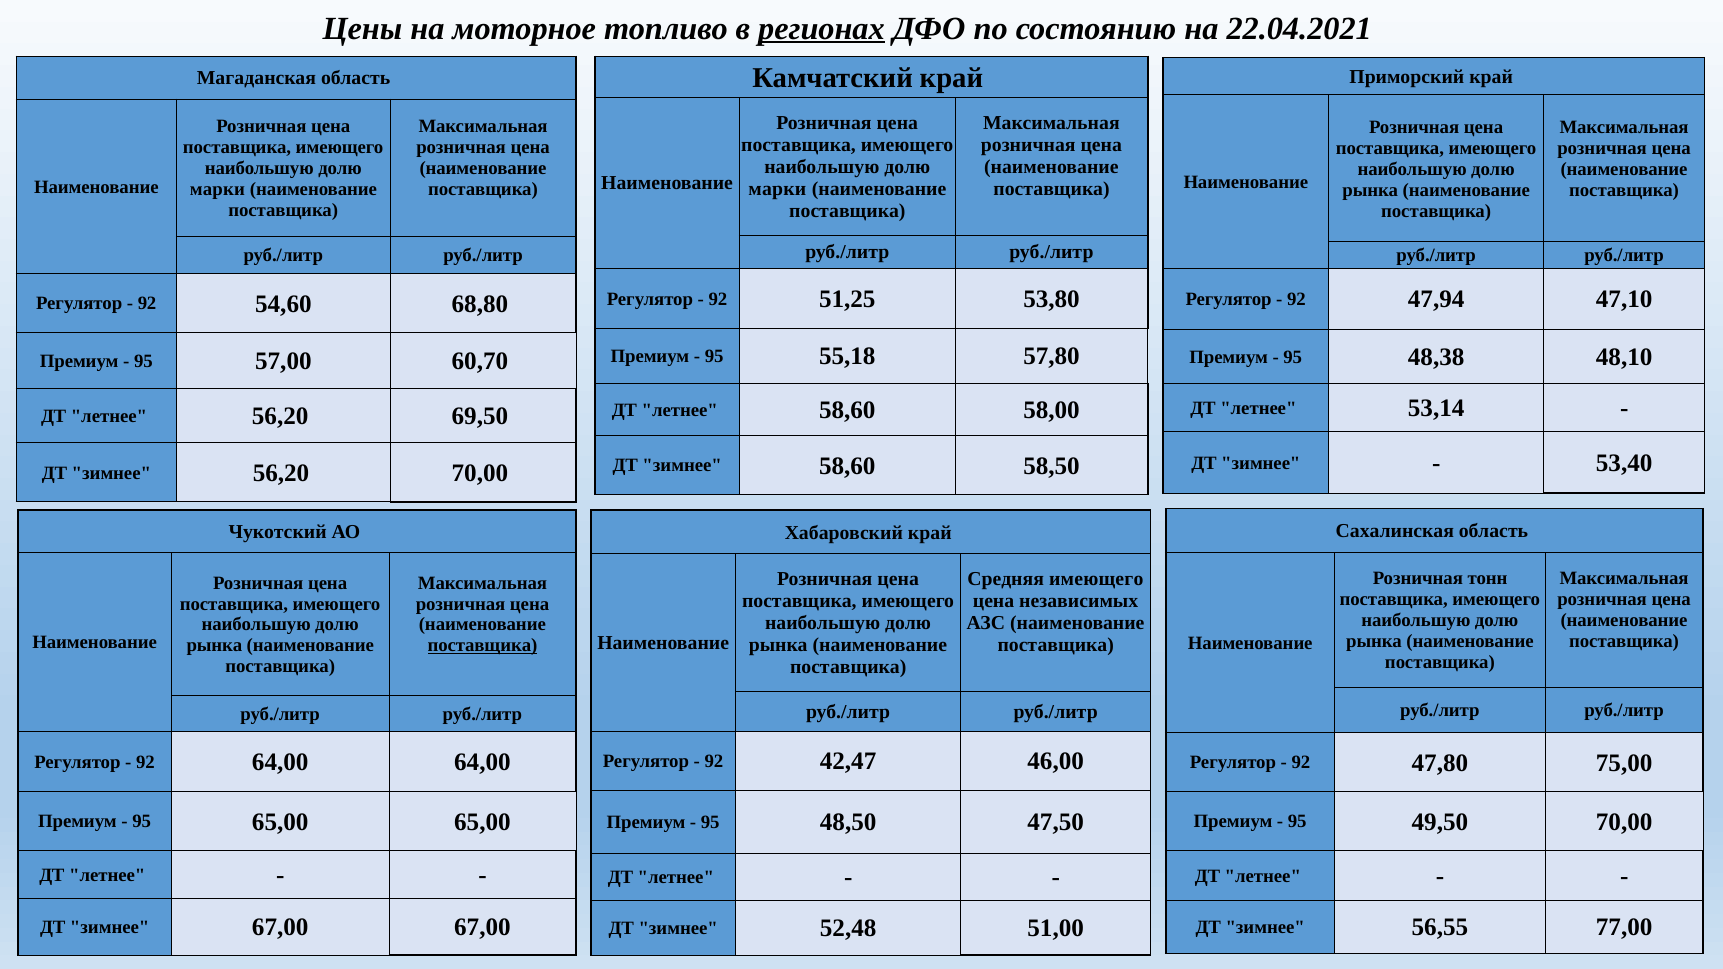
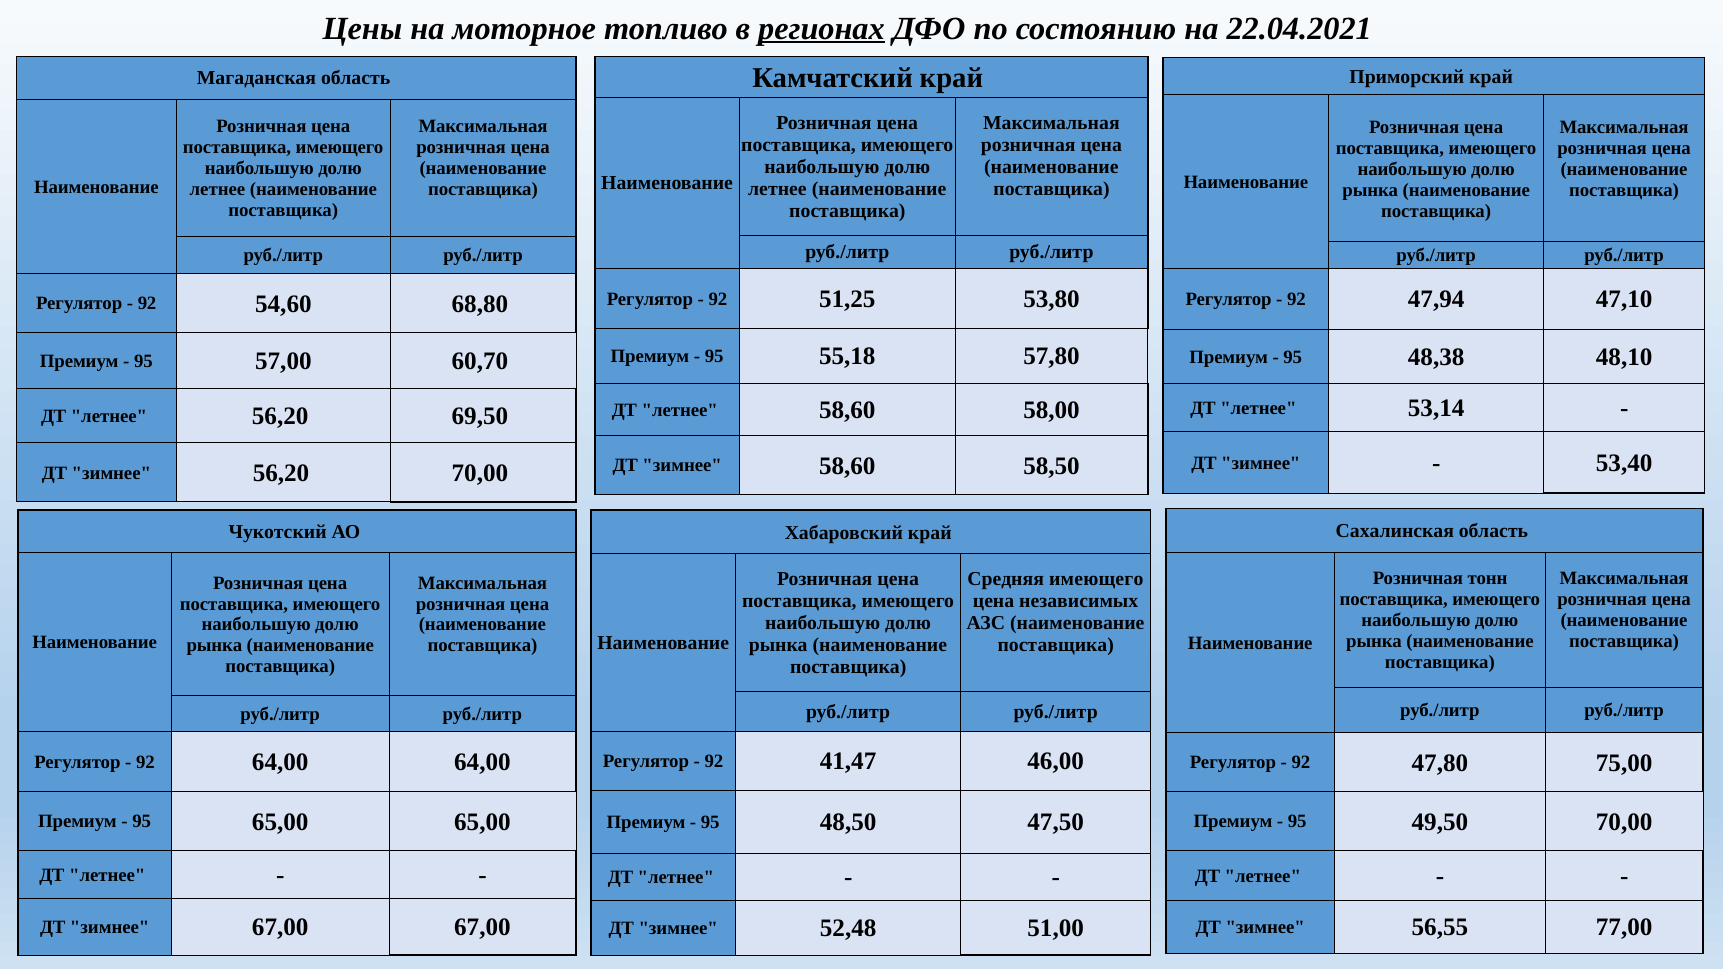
марки: марки -> летнее (777, 189)
марки: марки -> летнее (217, 189)
поставщика underline: present -> none (482, 646)
42,47: 42,47 -> 41,47 (848, 762)
